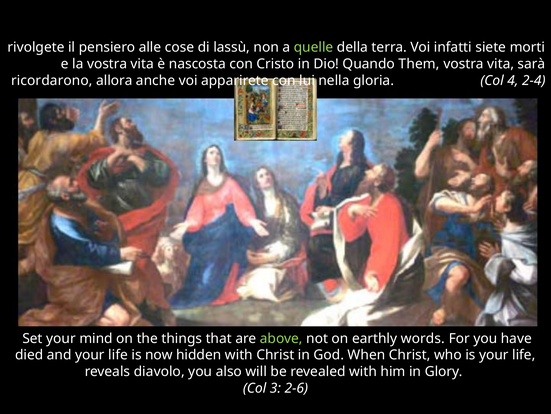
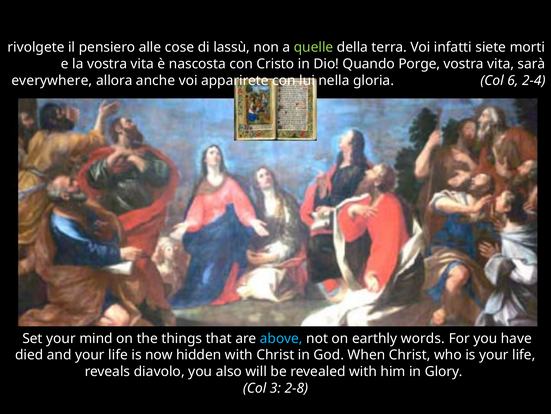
Them: Them -> Porge (419, 64)
ricordarono: ricordarono -> everywhere (52, 80)
4: 4 -> 6 (513, 80)
above colour: light green -> light blue (281, 338)
2-6: 2-6 -> 2-8 (296, 388)
